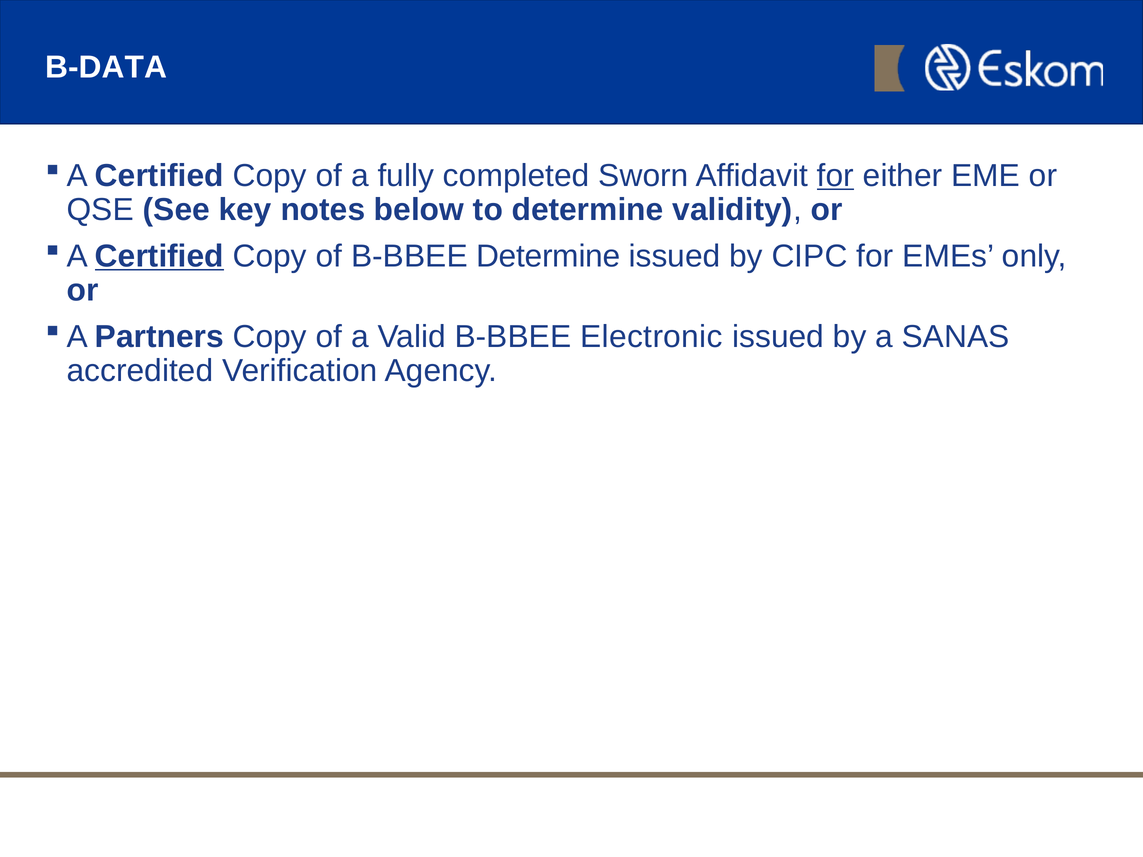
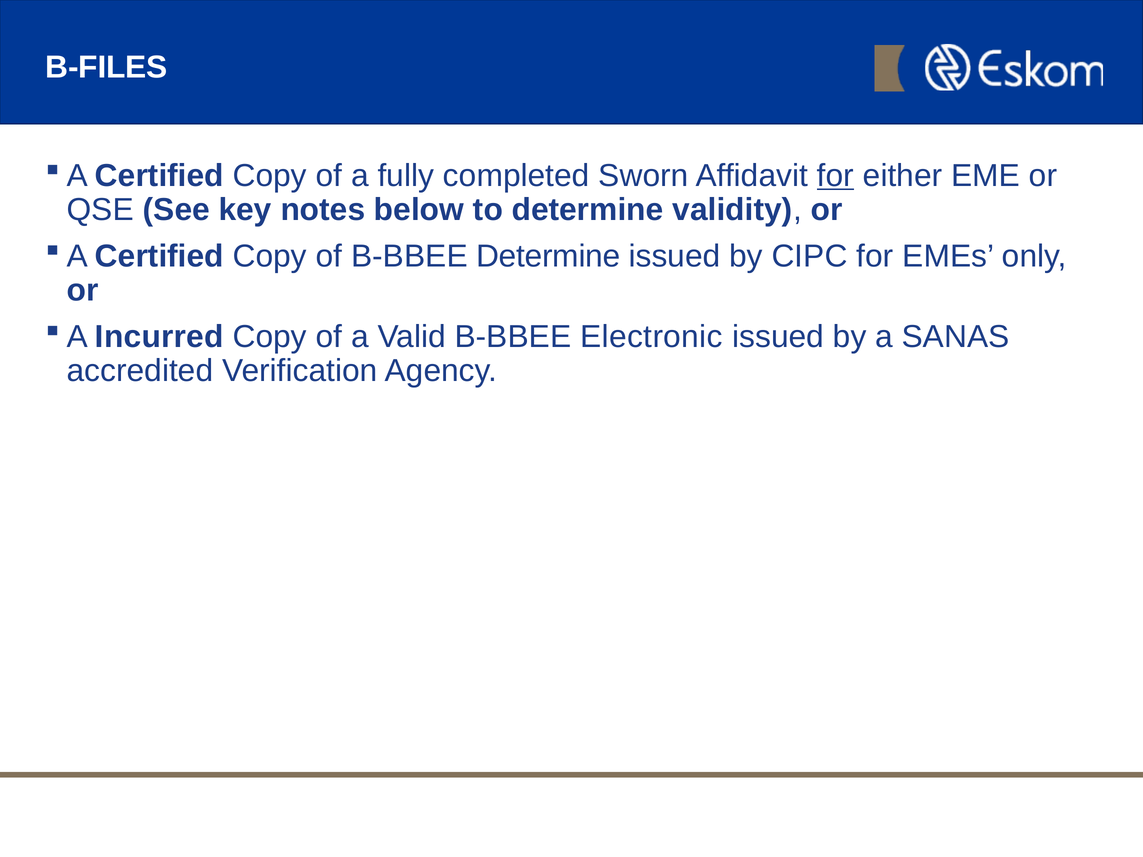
B-DATA: B-DATA -> B-FILES (106, 67)
Certified underline: present -> none (159, 256)
Partners: Partners -> Incurred (159, 337)
